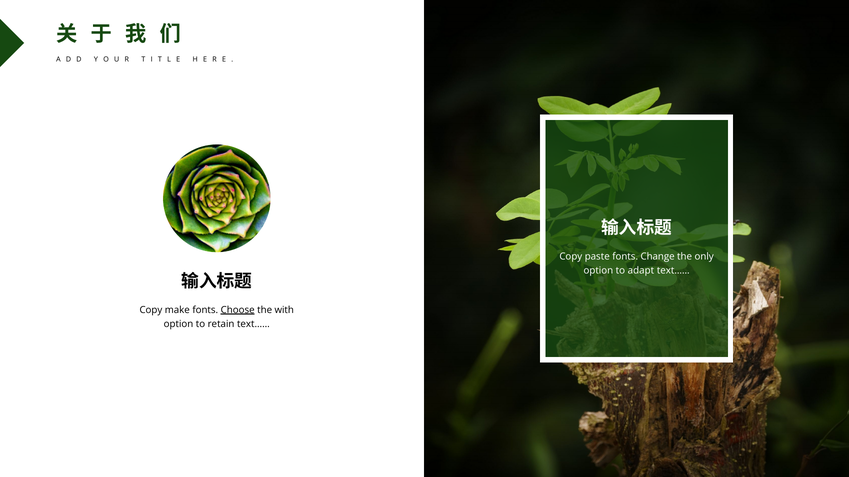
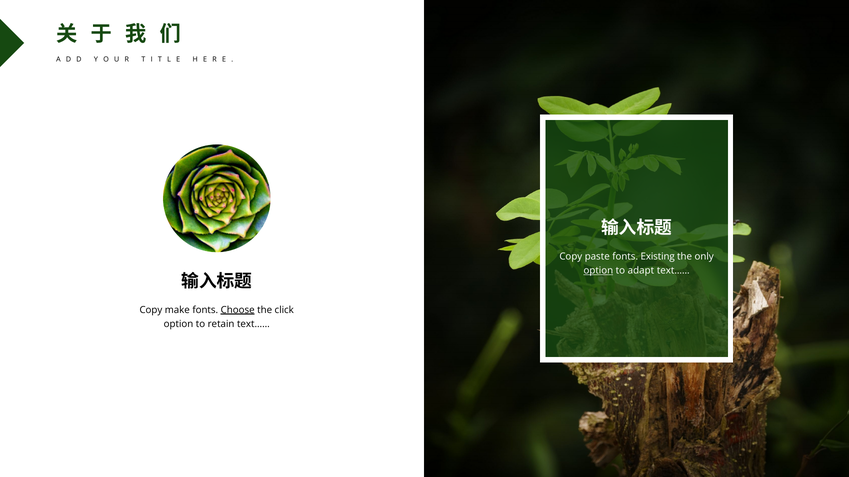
Change: Change -> Existing (658, 257)
option underline: none -> present (598, 271)
with: with -> click (284, 310)
